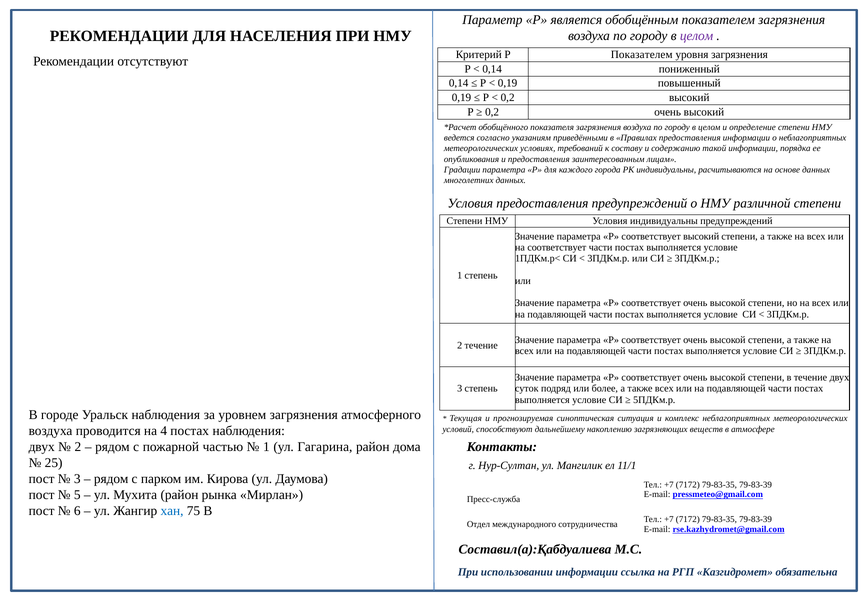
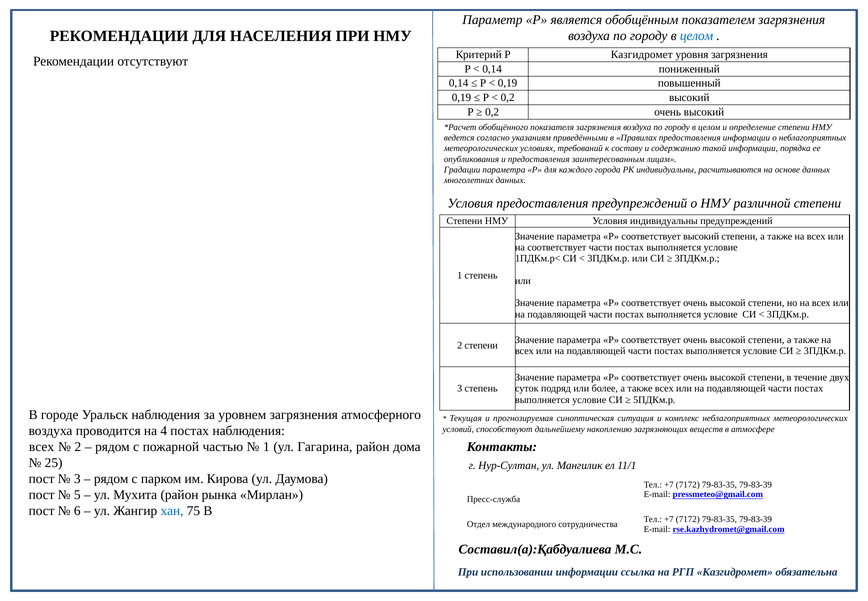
целом colour: purple -> blue (697, 36)
Р Показателем: Показателем -> Казгидромет (642, 55)
2 течение: течение -> степени (481, 345)
двух: двух -> всех (42, 447)
